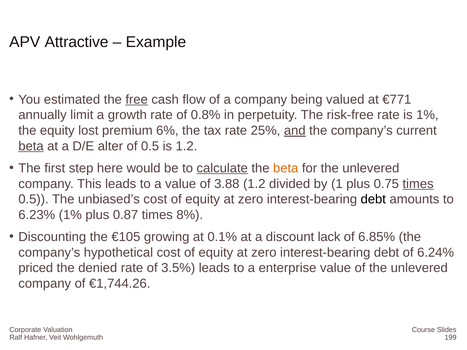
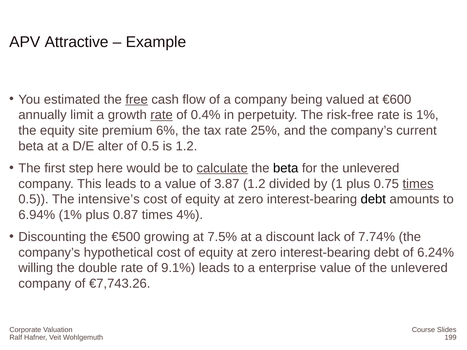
€771: €771 -> €600 (397, 100)
rate underline: none -> present (162, 115)
0.8%: 0.8% -> 0.4% (206, 115)
lost: lost -> site (88, 131)
and underline: present -> none (295, 131)
beta underline: present -> none (31, 146)
beta colour: orange -> black (286, 168)
3.88: 3.88 -> 3.87 (227, 184)
unbiased’s: unbiased’s -> intensive’s (109, 199)
6.23%: 6.23% -> 6.94% (37, 215)
8%: 8% -> 4% (190, 215)
€105: €105 -> €500 (126, 237)
0.1%: 0.1% -> 7.5% (222, 237)
6.85%: 6.85% -> 7.74% (377, 237)
priced: priced -> willing (36, 268)
denied: denied -> double (98, 268)
3.5%: 3.5% -> 9.1% (178, 268)
€1,744.26: €1,744.26 -> €7,743.26 (120, 284)
